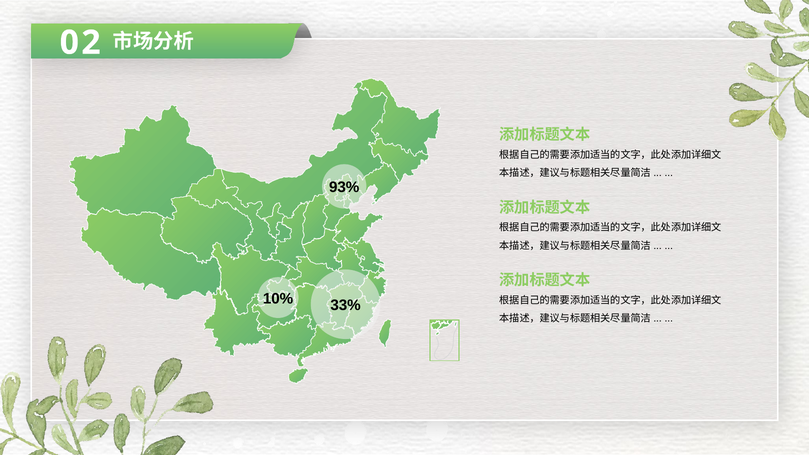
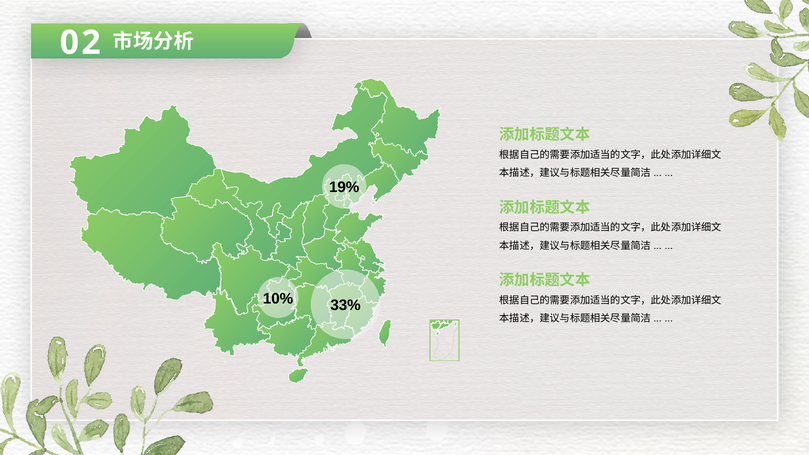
93%: 93% -> 19% (344, 187)
